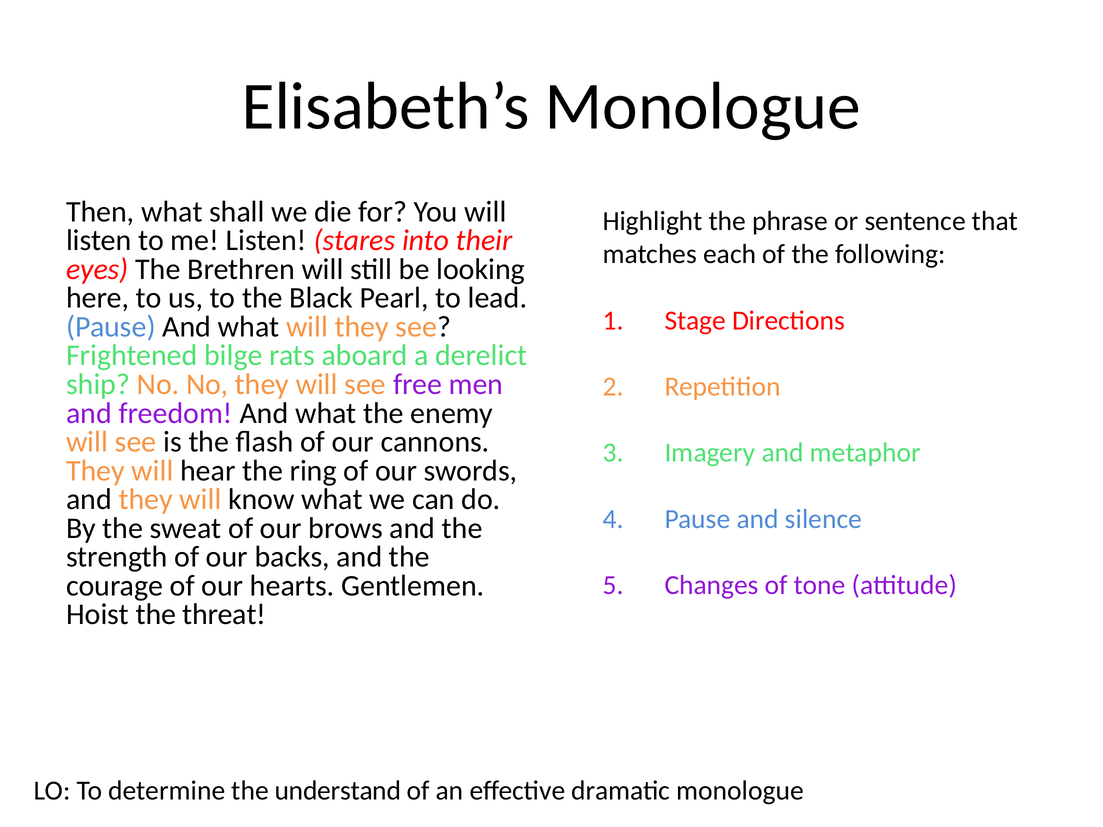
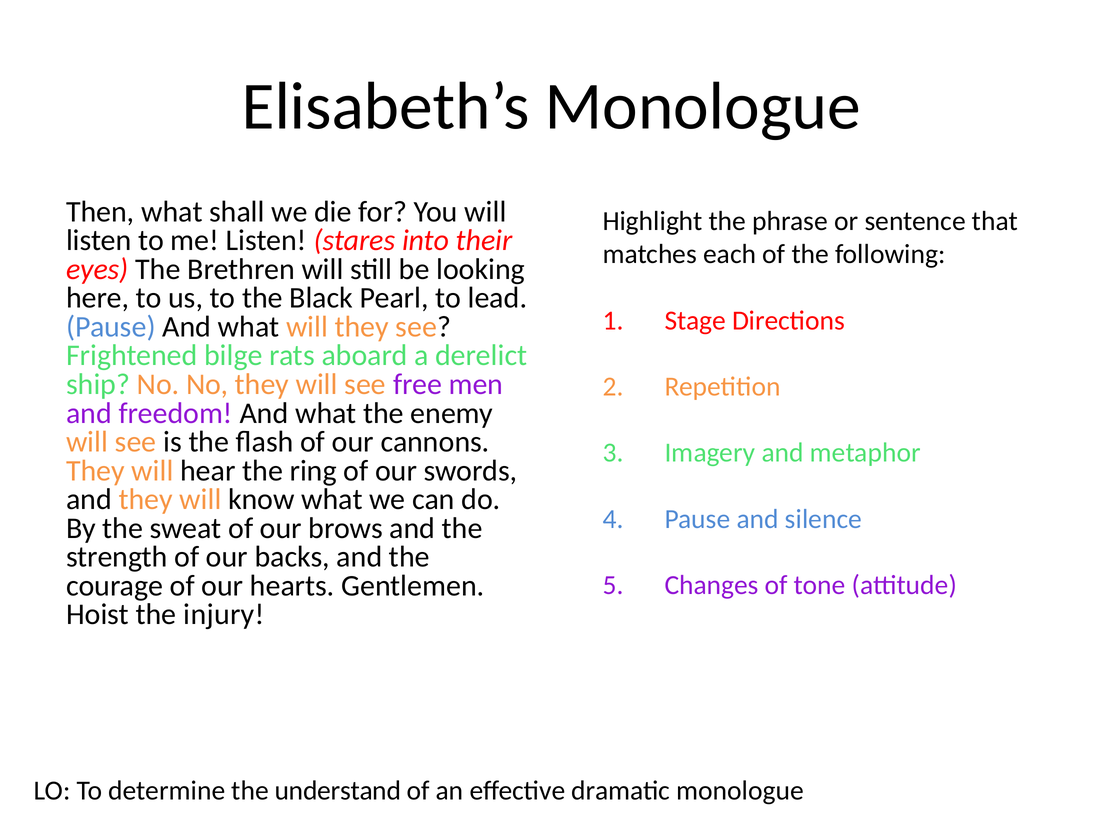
threat: threat -> injury (224, 615)
